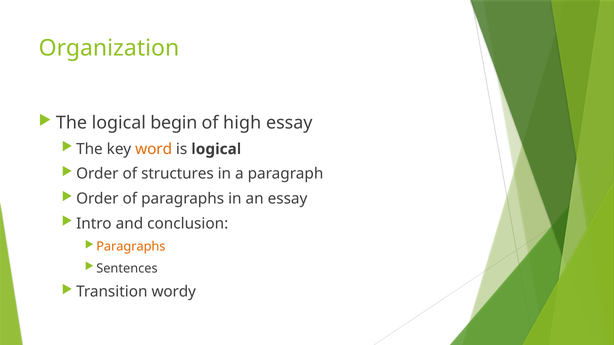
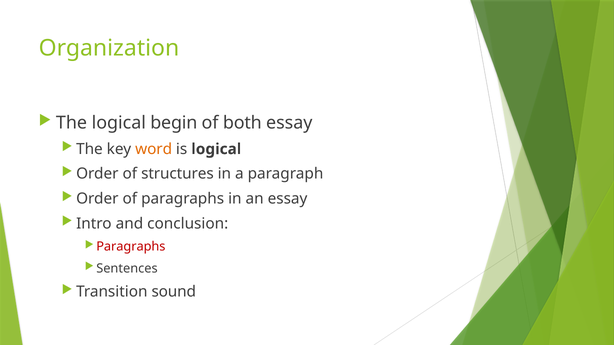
high: high -> both (242, 123)
Paragraphs colour: orange -> red (131, 247)
wordy: wordy -> sound (174, 292)
